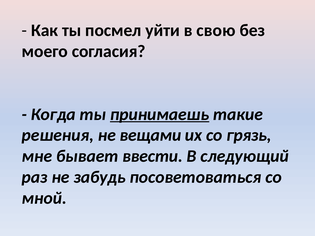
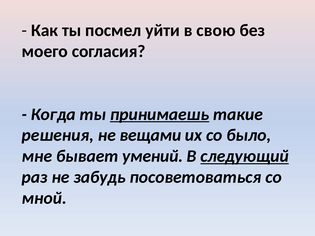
грязь: грязь -> было (249, 135)
ввести: ввести -> умений (153, 156)
следующий underline: none -> present (245, 156)
